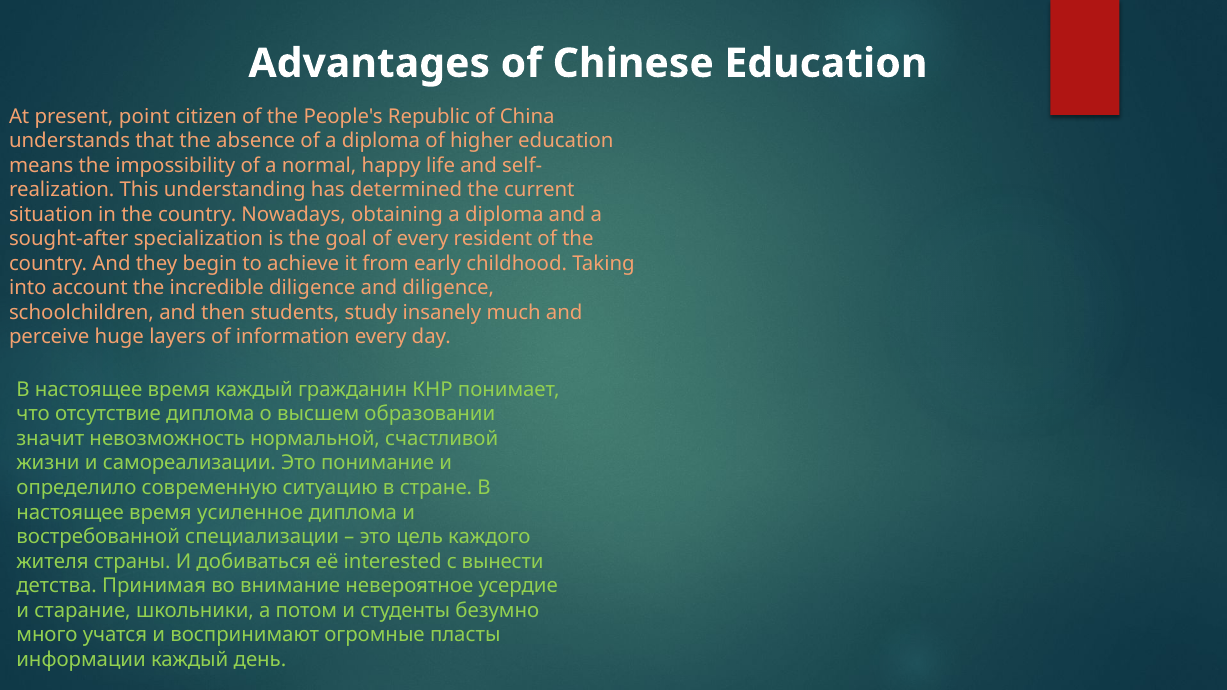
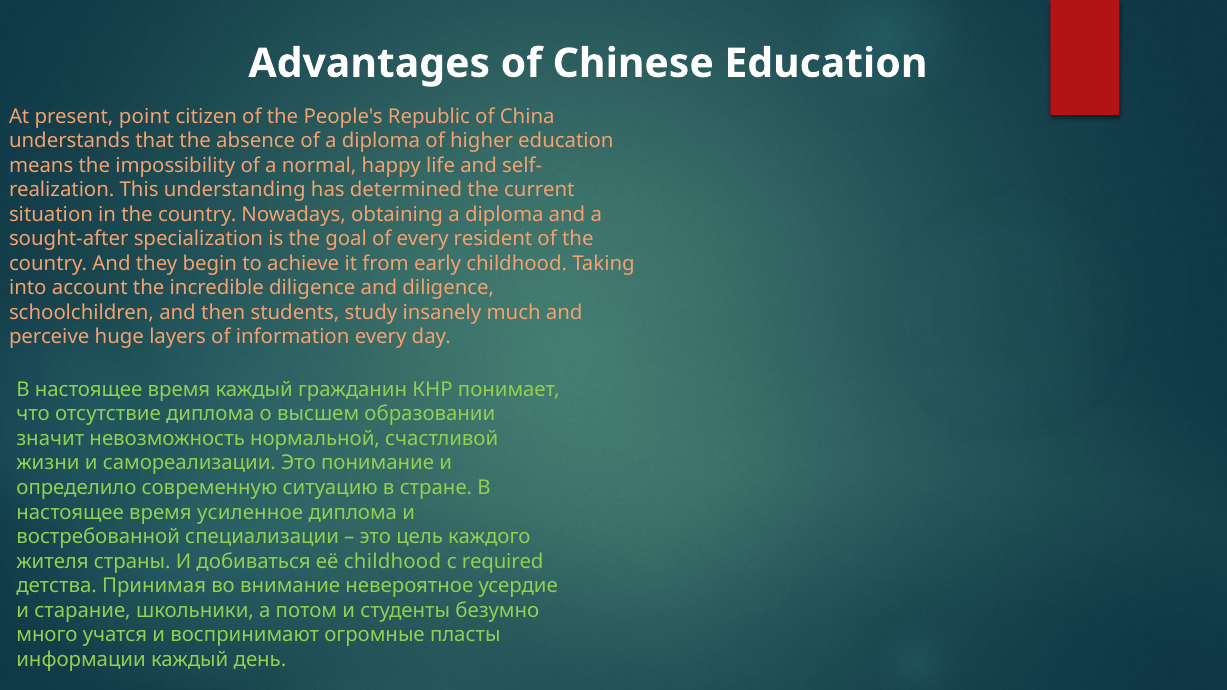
её interested: interested -> childhood (393, 561)
вынести: вынести -> required (503, 561)
